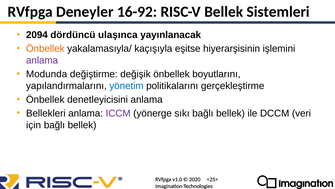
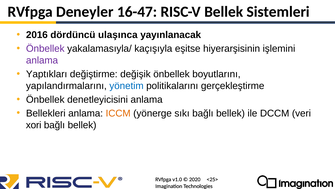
16-92: 16-92 -> 16-47 (137, 12)
2094: 2094 -> 2016 (37, 35)
Önbellek colour: orange -> purple (45, 48)
Modunda: Modunda -> Yaptıkları (47, 74)
ICCM colour: purple -> orange (118, 113)
için: için -> xori (34, 125)
